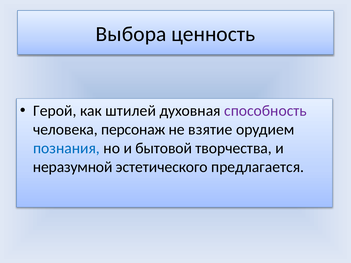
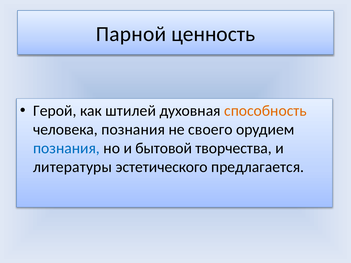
Выбора: Выбора -> Парной (131, 34)
способность colour: purple -> orange (265, 111)
человека персонаж: персонаж -> познания (133, 130)
взятие: взятие -> своего (210, 130)
неразумной: неразумной -> литературы (73, 167)
